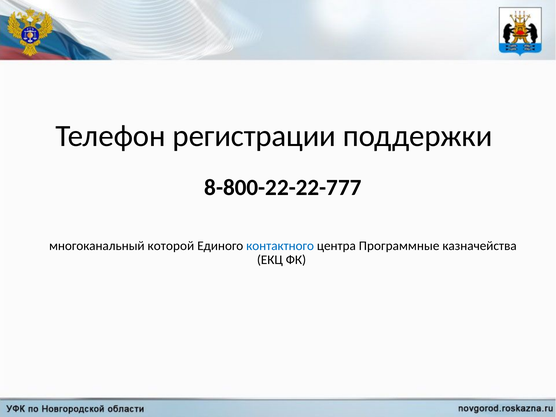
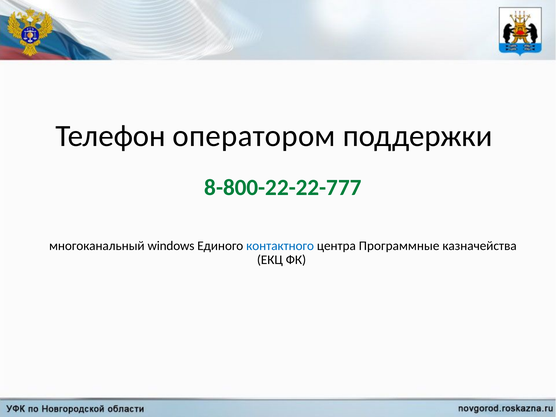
регистрации: регистрации -> оператором (254, 136)
8-800-22-22-777 colour: black -> green (283, 187)
которой: которой -> windows (171, 246)
